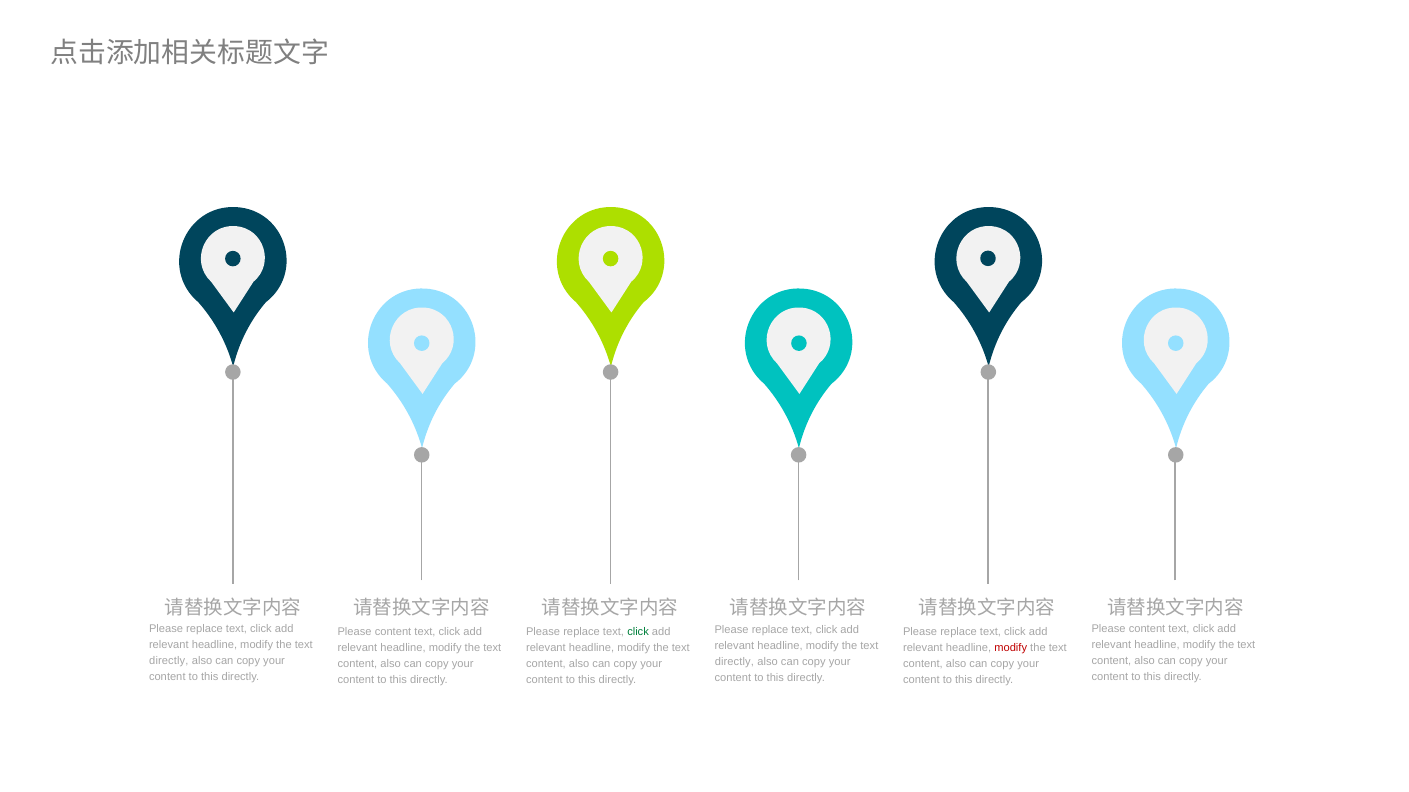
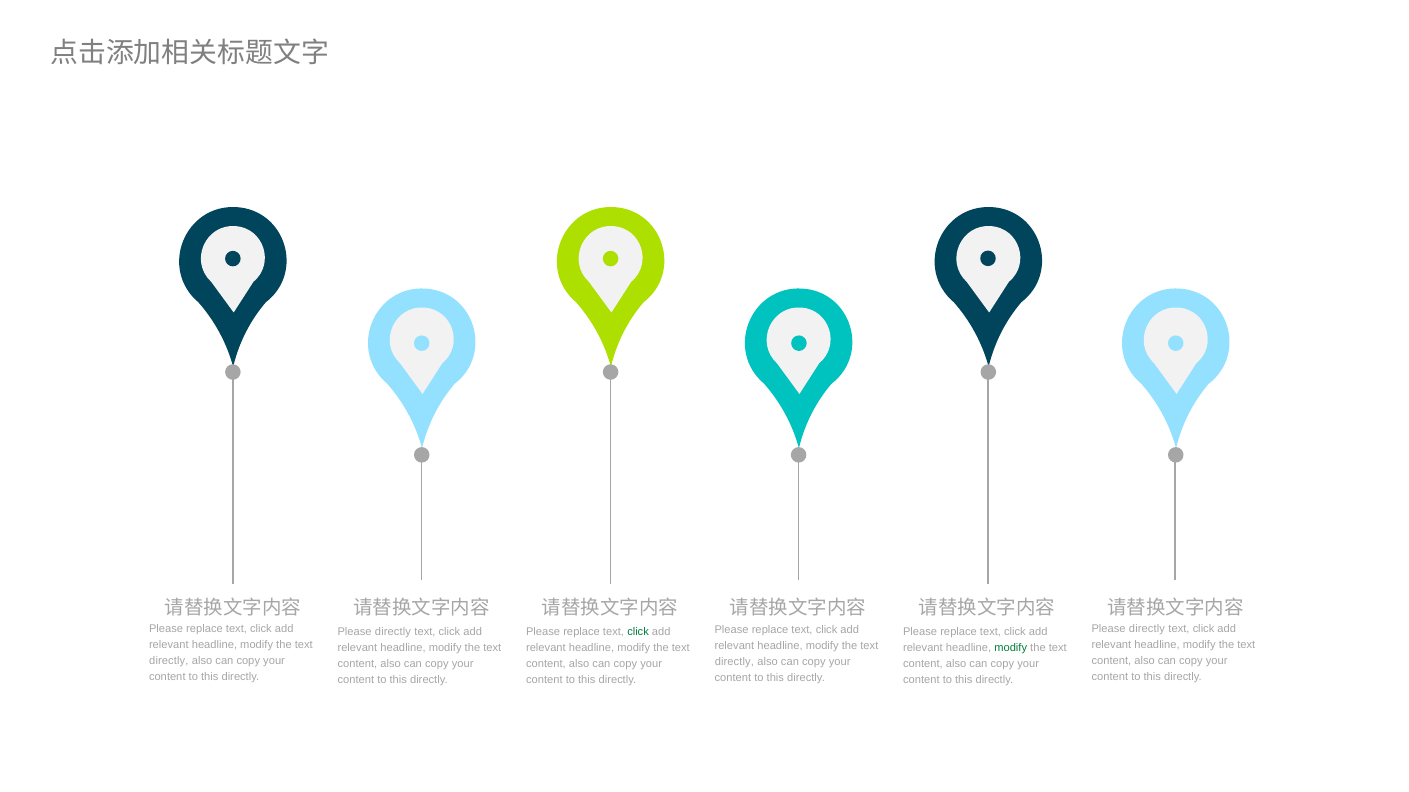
content: content -> directly (1147, 629)
content: content -> directly (393, 632)
modify colour: red -> green (1011, 648)
